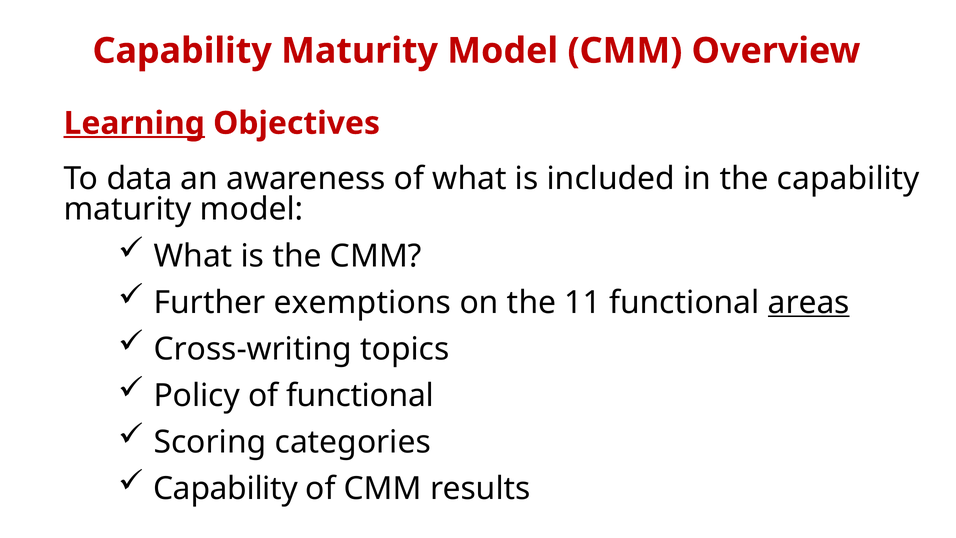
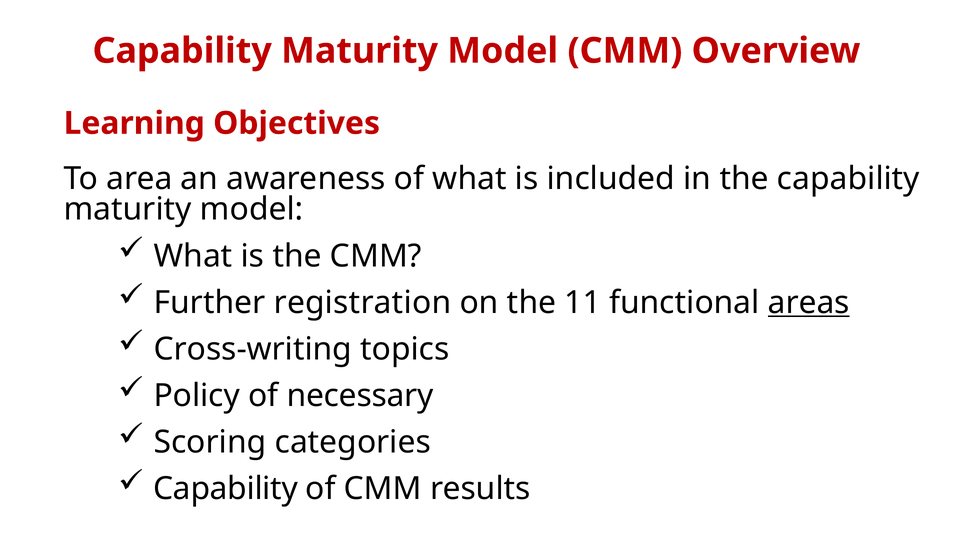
Learning underline: present -> none (134, 123)
data: data -> area (139, 179)
exemptions: exemptions -> registration (362, 302)
of functional: functional -> necessary (360, 396)
